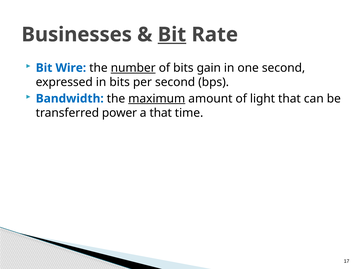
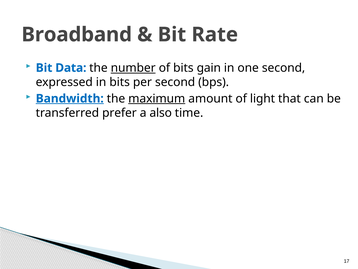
Businesses: Businesses -> Broadband (77, 35)
Bit underline: present -> none (172, 35)
Wire: Wire -> Data (71, 68)
Bandwidth underline: none -> present (70, 98)
power: power -> prefer (119, 113)
a that: that -> also (161, 113)
